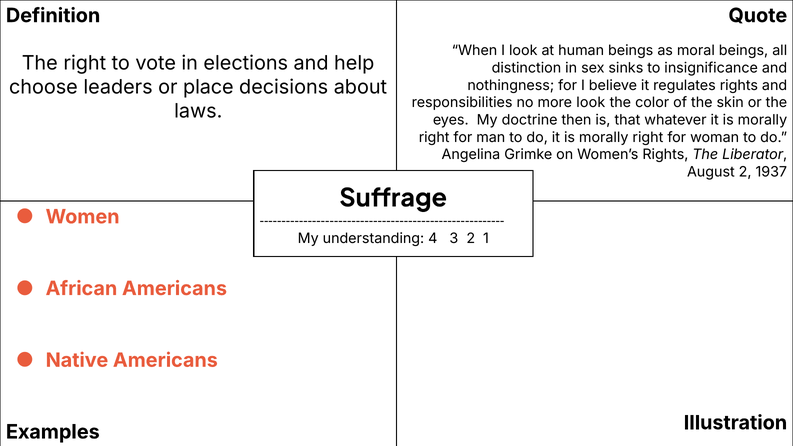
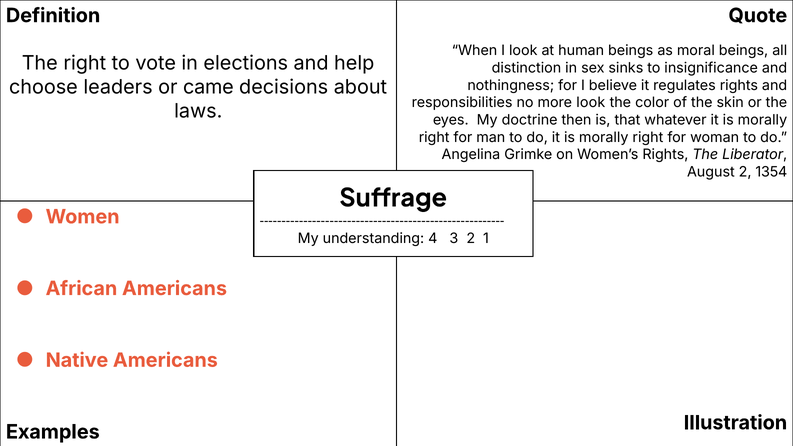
place: place -> came (208, 87)
1937: 1937 -> 1354 (771, 172)
